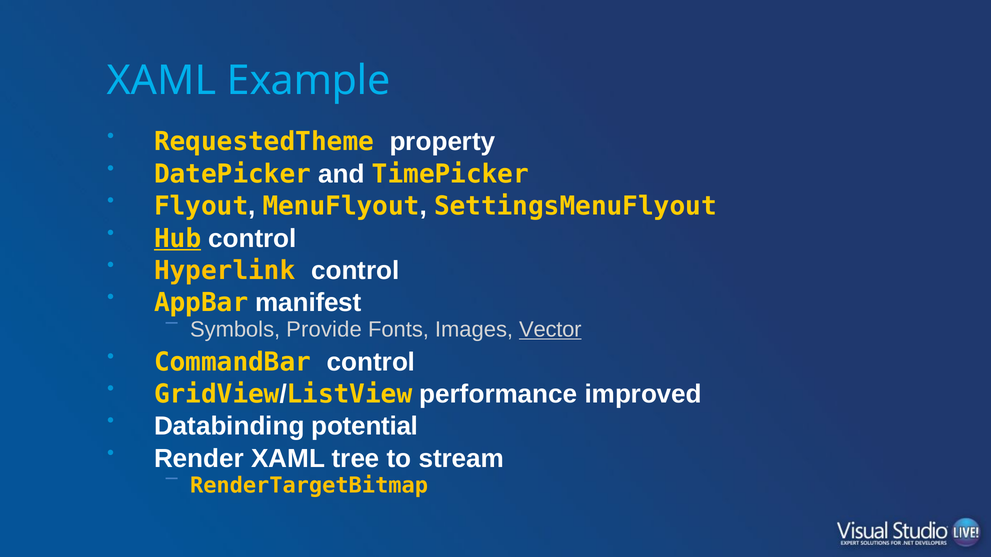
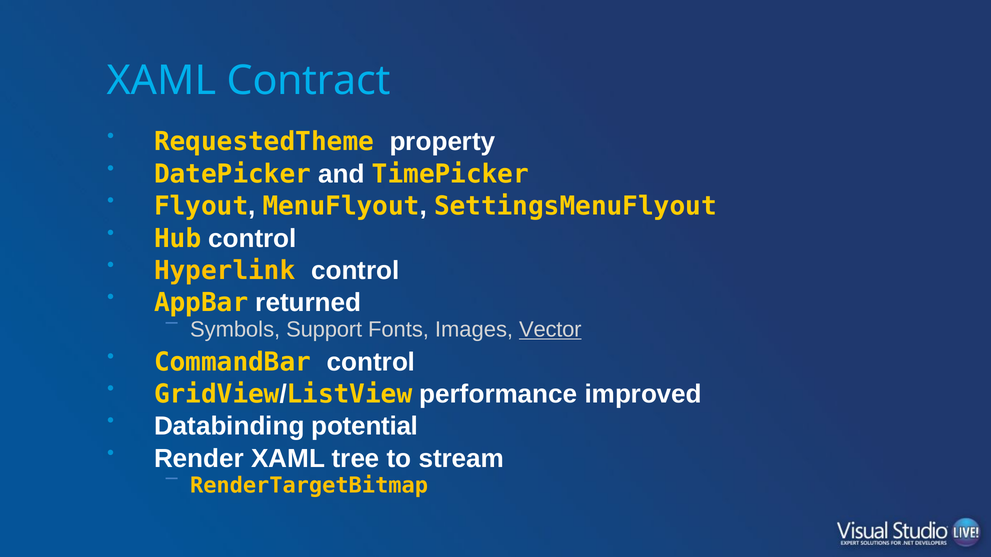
Example: Example -> Contract (309, 81)
Hub underline: present -> none (178, 239)
manifest: manifest -> returned (308, 303)
Provide: Provide -> Support (324, 330)
